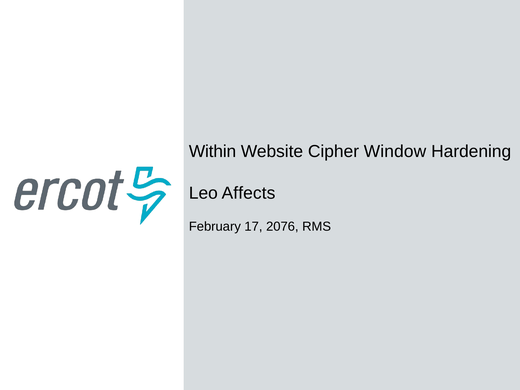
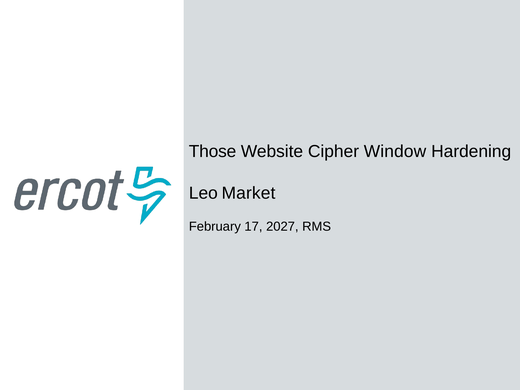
Within: Within -> Those (213, 151)
Affects: Affects -> Market (249, 193)
2076: 2076 -> 2027 (282, 226)
